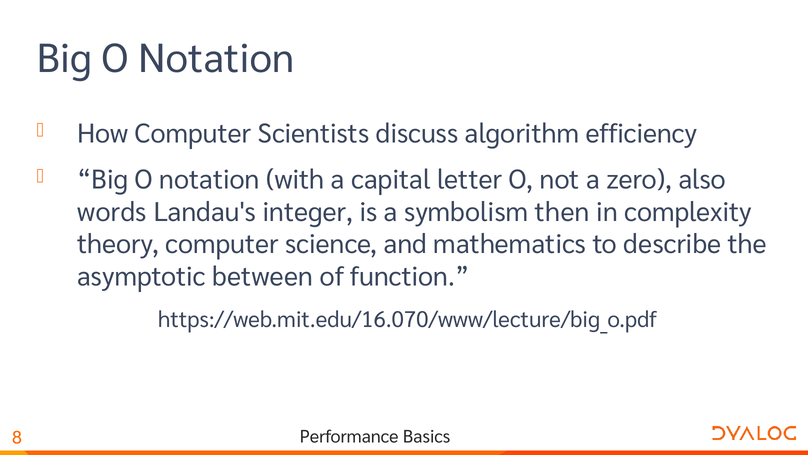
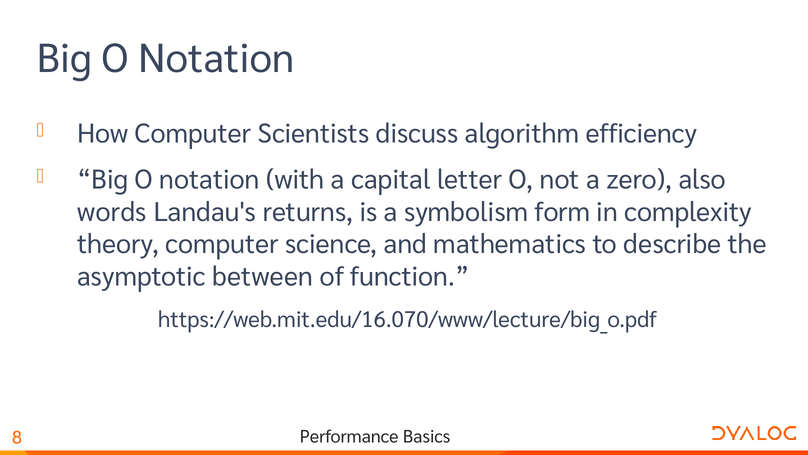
integer: integer -> returns (308, 212)
then: then -> form (563, 212)
